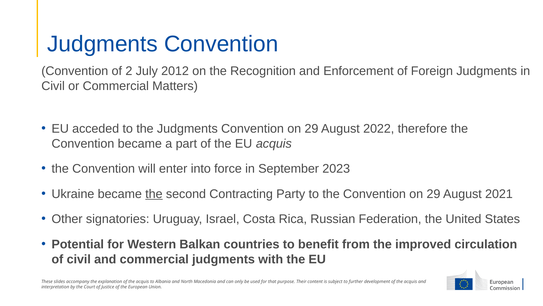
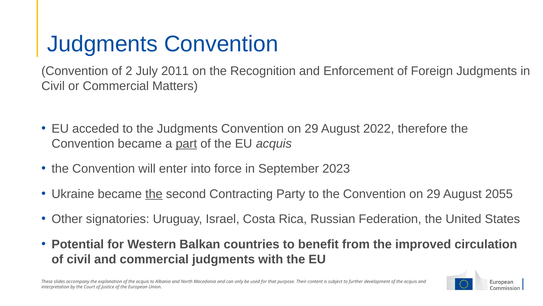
2012: 2012 -> 2011 (175, 71)
part underline: none -> present (186, 143)
2021: 2021 -> 2055 (499, 194)
